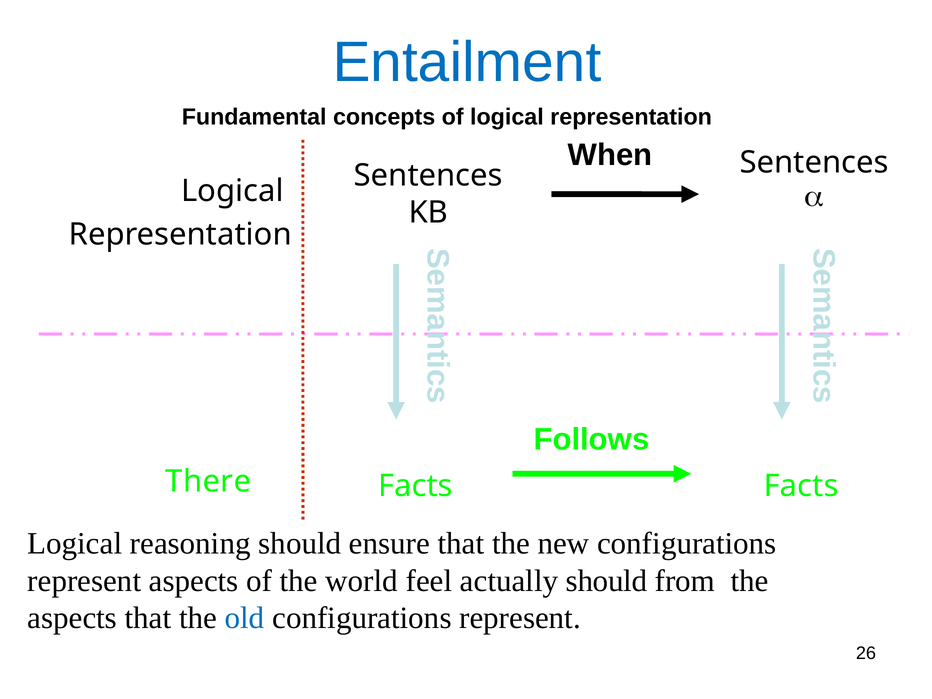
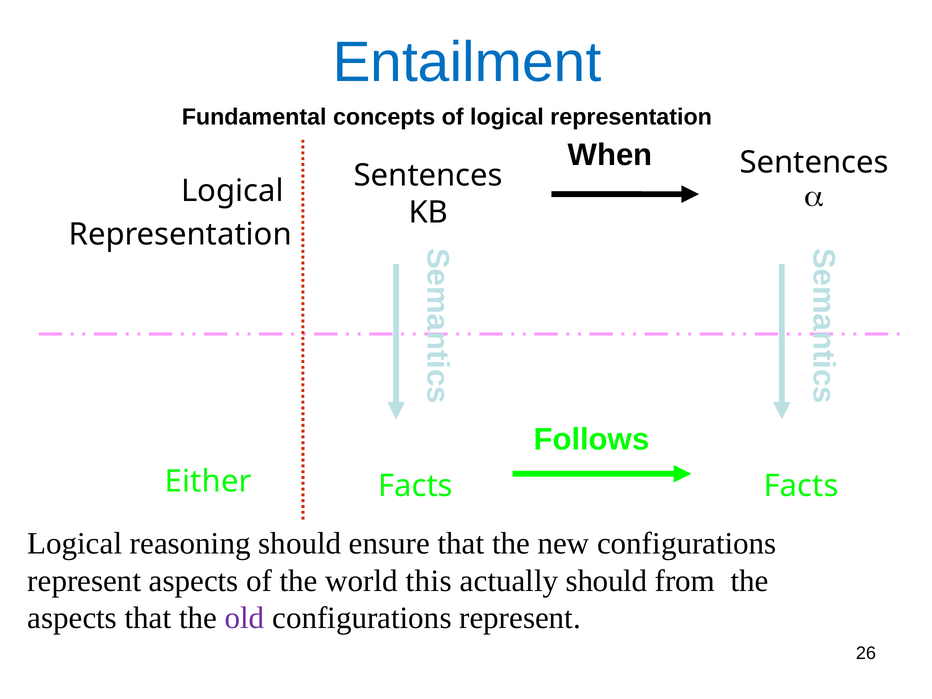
There: There -> Either (208, 481)
feel: feel -> this (429, 581)
old colour: blue -> purple (245, 618)
